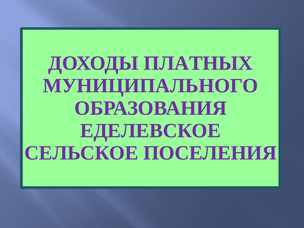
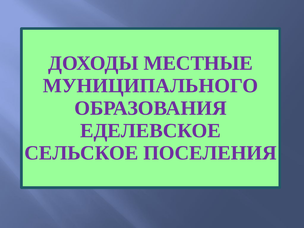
ПЛАТНЫХ: ПЛАТНЫХ -> МЕСТНЫЕ (198, 63)
